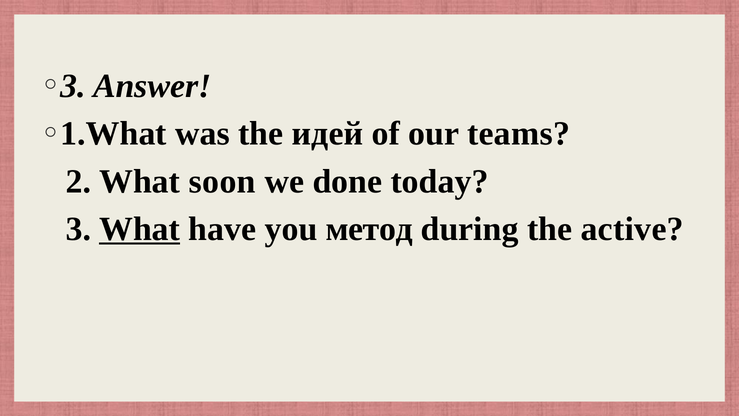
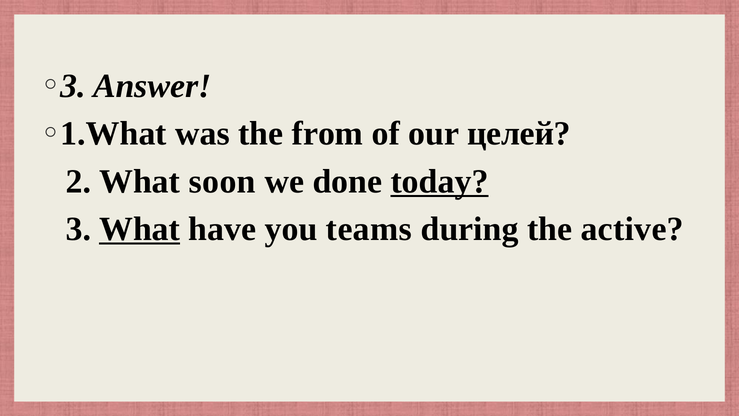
идей: идей -> from (327, 134)
teams: teams -> целей (519, 134)
today underline: none -> present (440, 181)
метод: метод -> teams (369, 229)
